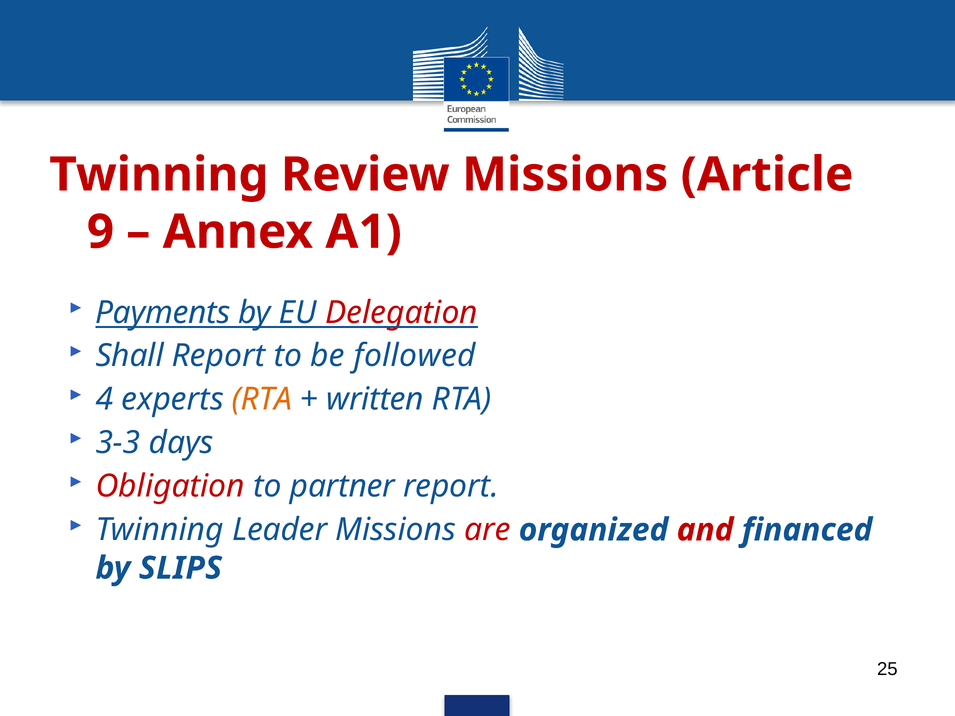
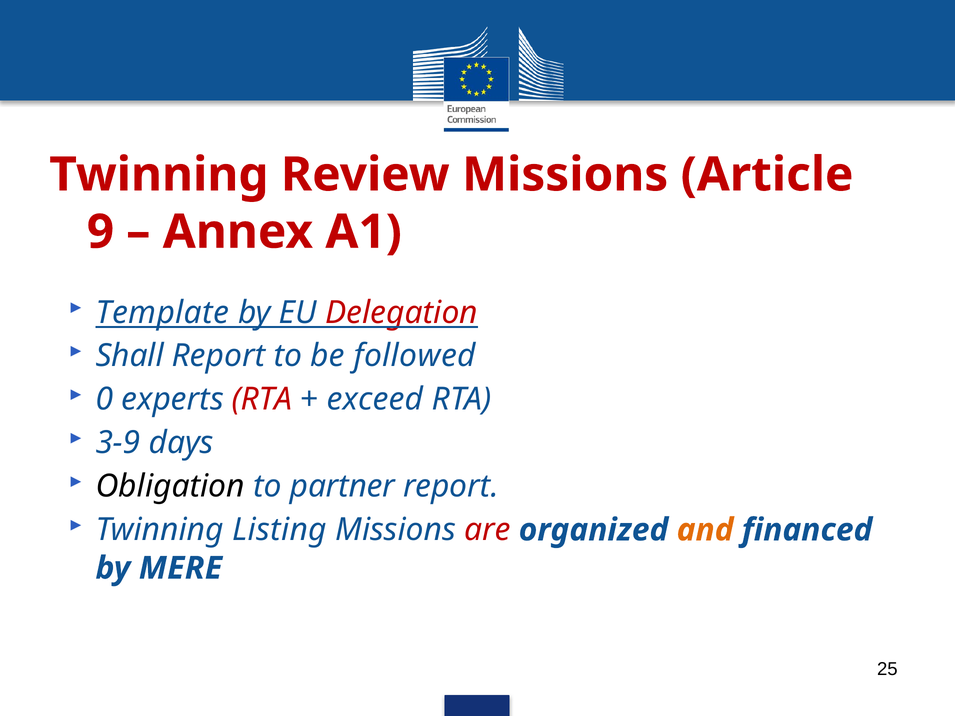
Payments: Payments -> Template (162, 313)
4: 4 -> 0 (104, 400)
RTA colour: orange -> red (262, 400)
written: written -> exceed (375, 400)
3-3: 3-3 -> 3-9 (118, 443)
Obligation colour: red -> black (170, 487)
Leader: Leader -> Listing (279, 530)
and colour: red -> orange (705, 530)
SLIPS: SLIPS -> MERE (180, 568)
